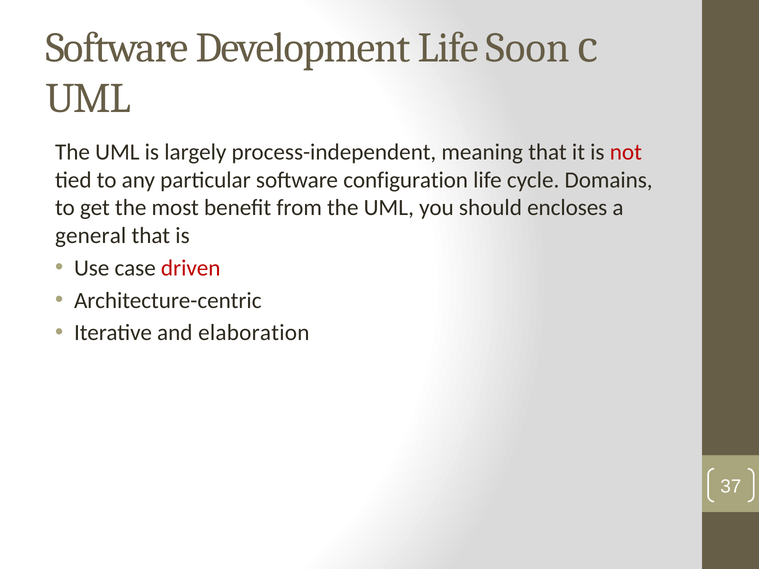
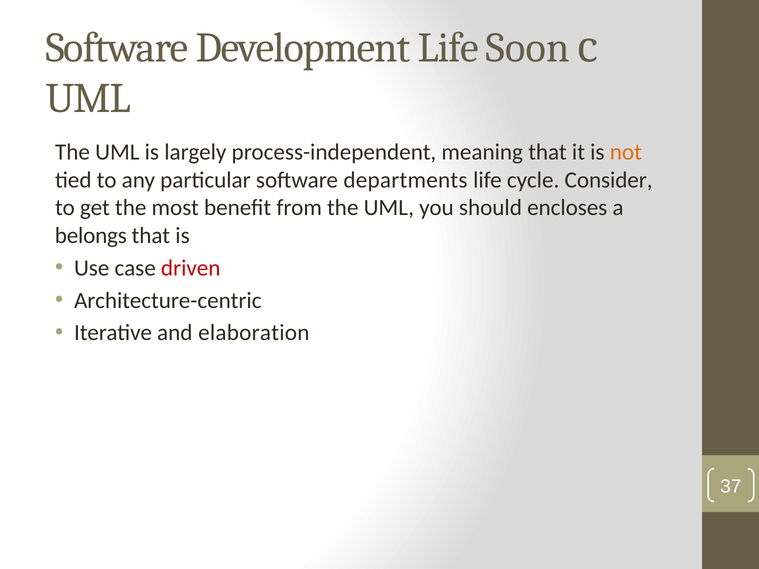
not colour: red -> orange (626, 152)
configuration: configuration -> departments (405, 180)
Domains: Domains -> Consider (609, 180)
general: general -> belongs (91, 236)
